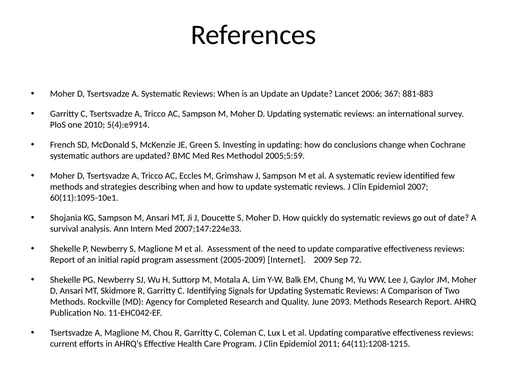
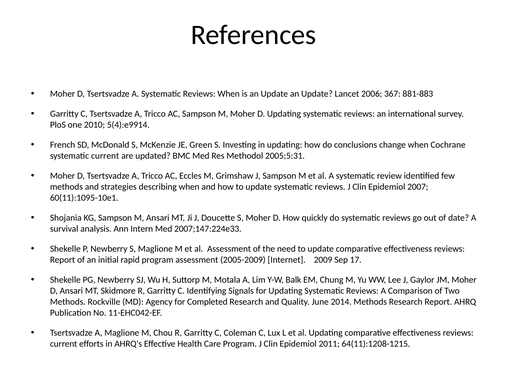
systematic authors: authors -> current (105, 156)
2005;5:59: 2005;5:59 -> 2005;5:31 (285, 156)
72: 72 -> 17 (356, 260)
2093: 2093 -> 2014 (341, 302)
